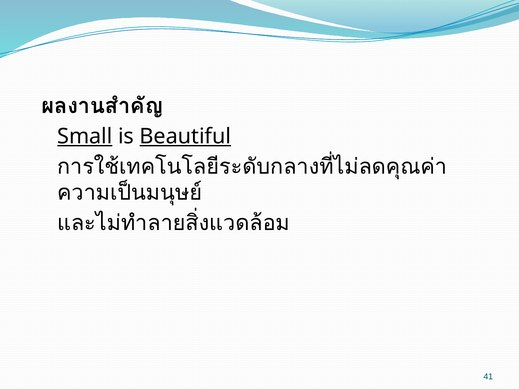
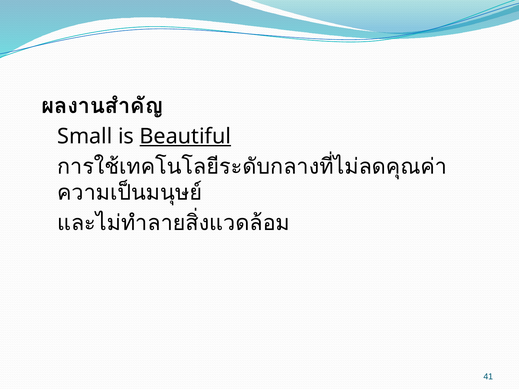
Small underline: present -> none (85, 137)
